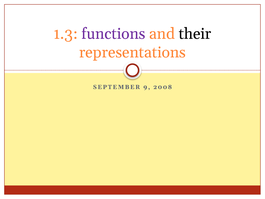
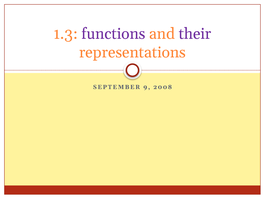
their colour: black -> purple (195, 34)
